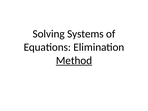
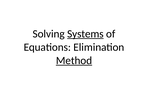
Systems underline: none -> present (85, 34)
